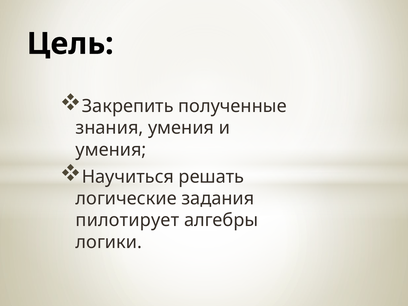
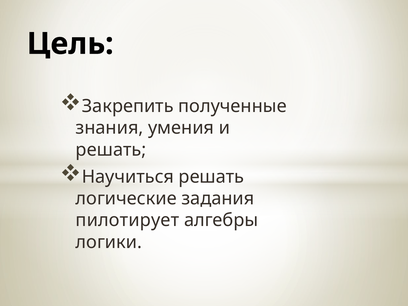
умения: умения -> решать (111, 150)
